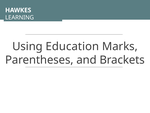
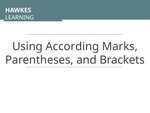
Education: Education -> According (72, 46)
